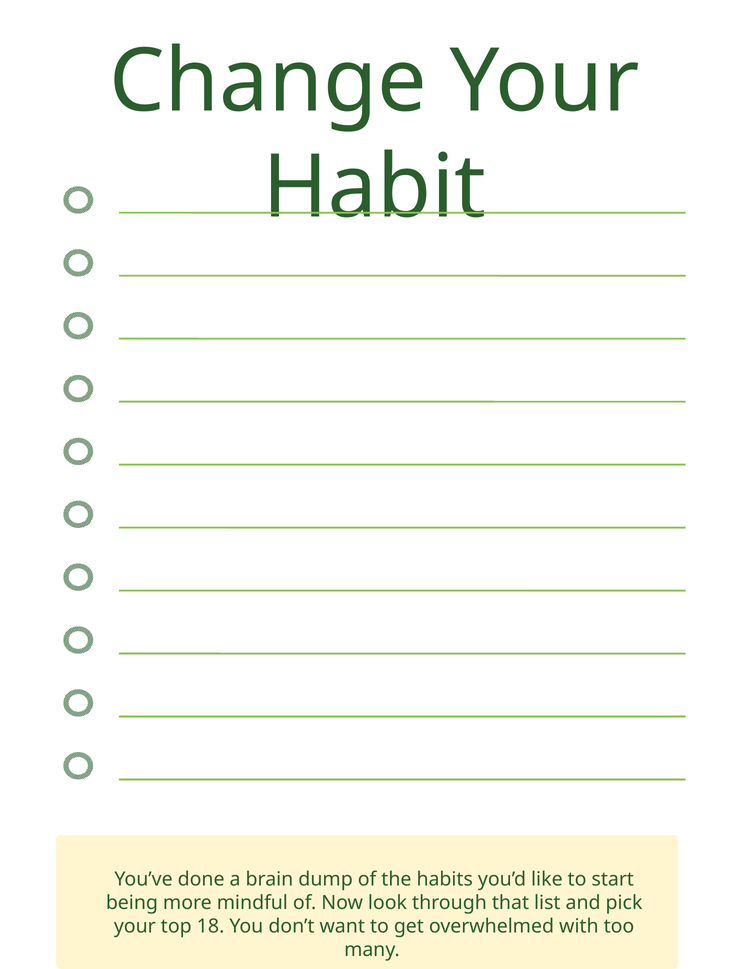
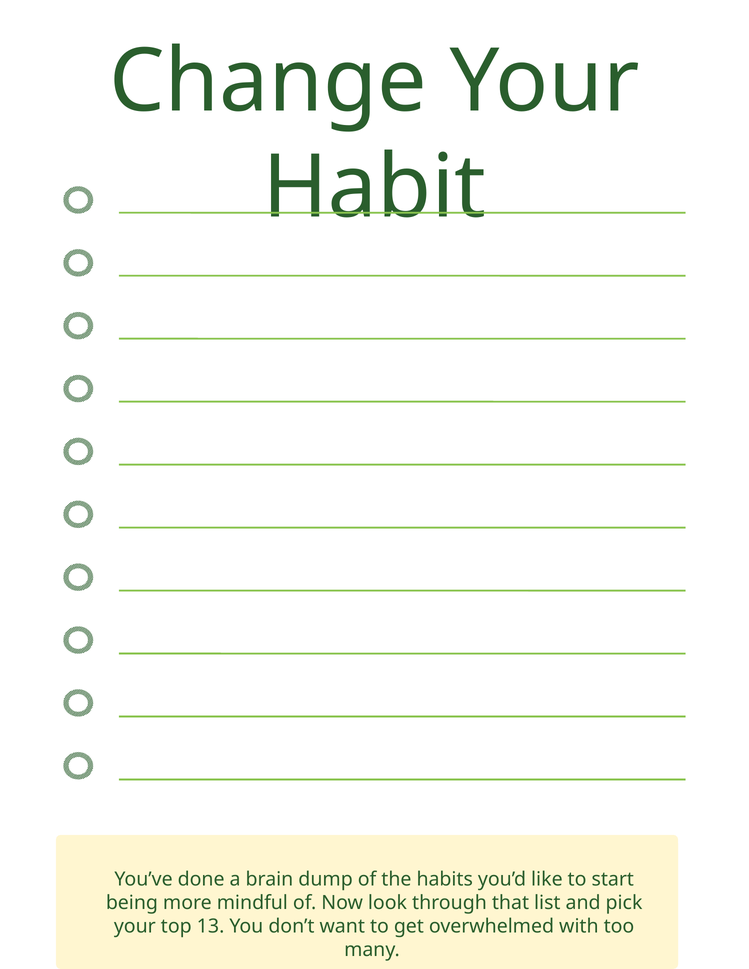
18: 18 -> 13 (211, 927)
